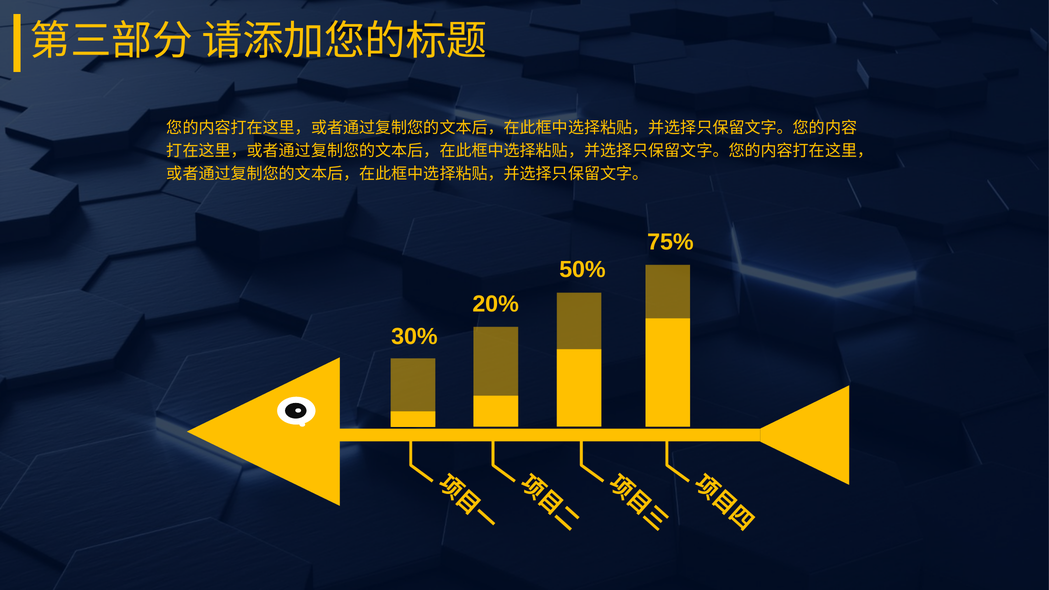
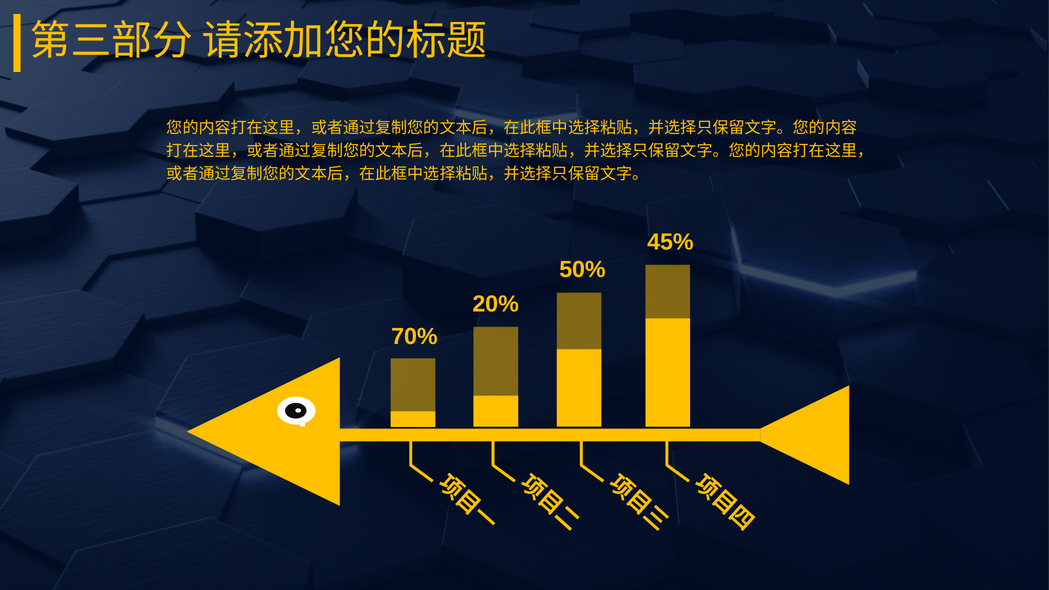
75%: 75% -> 45% (670, 242)
30%: 30% -> 70% (414, 337)
